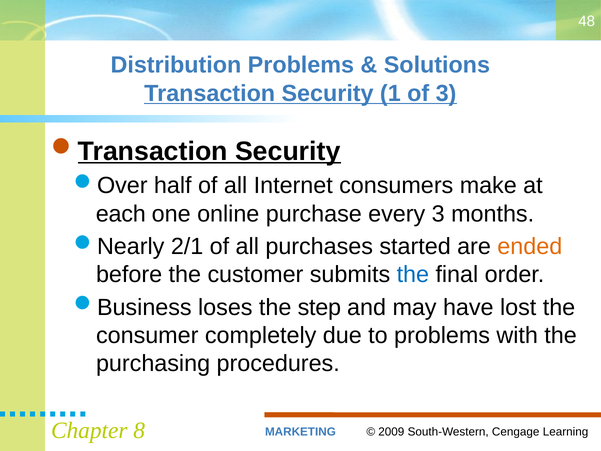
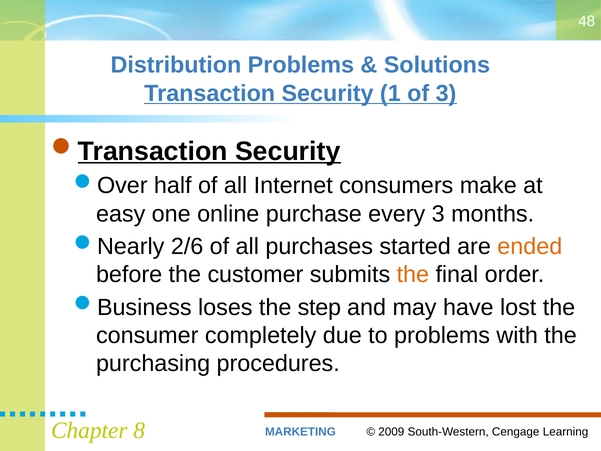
each: each -> easy (121, 214)
2/1: 2/1 -> 2/6 (187, 246)
the colour: blue -> orange (413, 274)
